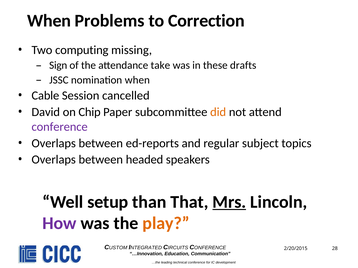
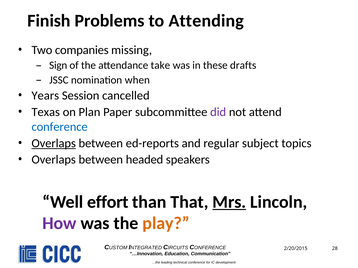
When: When -> Finish (49, 21)
Correction: Correction -> Attending (206, 21)
computing: computing -> companies (82, 50)
Cable: Cable -> Years (45, 96)
David: David -> Texas (46, 112)
Chip: Chip -> Plan (89, 112)
did colour: orange -> purple (218, 112)
conference colour: purple -> blue (60, 127)
Overlaps underline: none -> present (54, 143)
setup: setup -> effort (108, 202)
